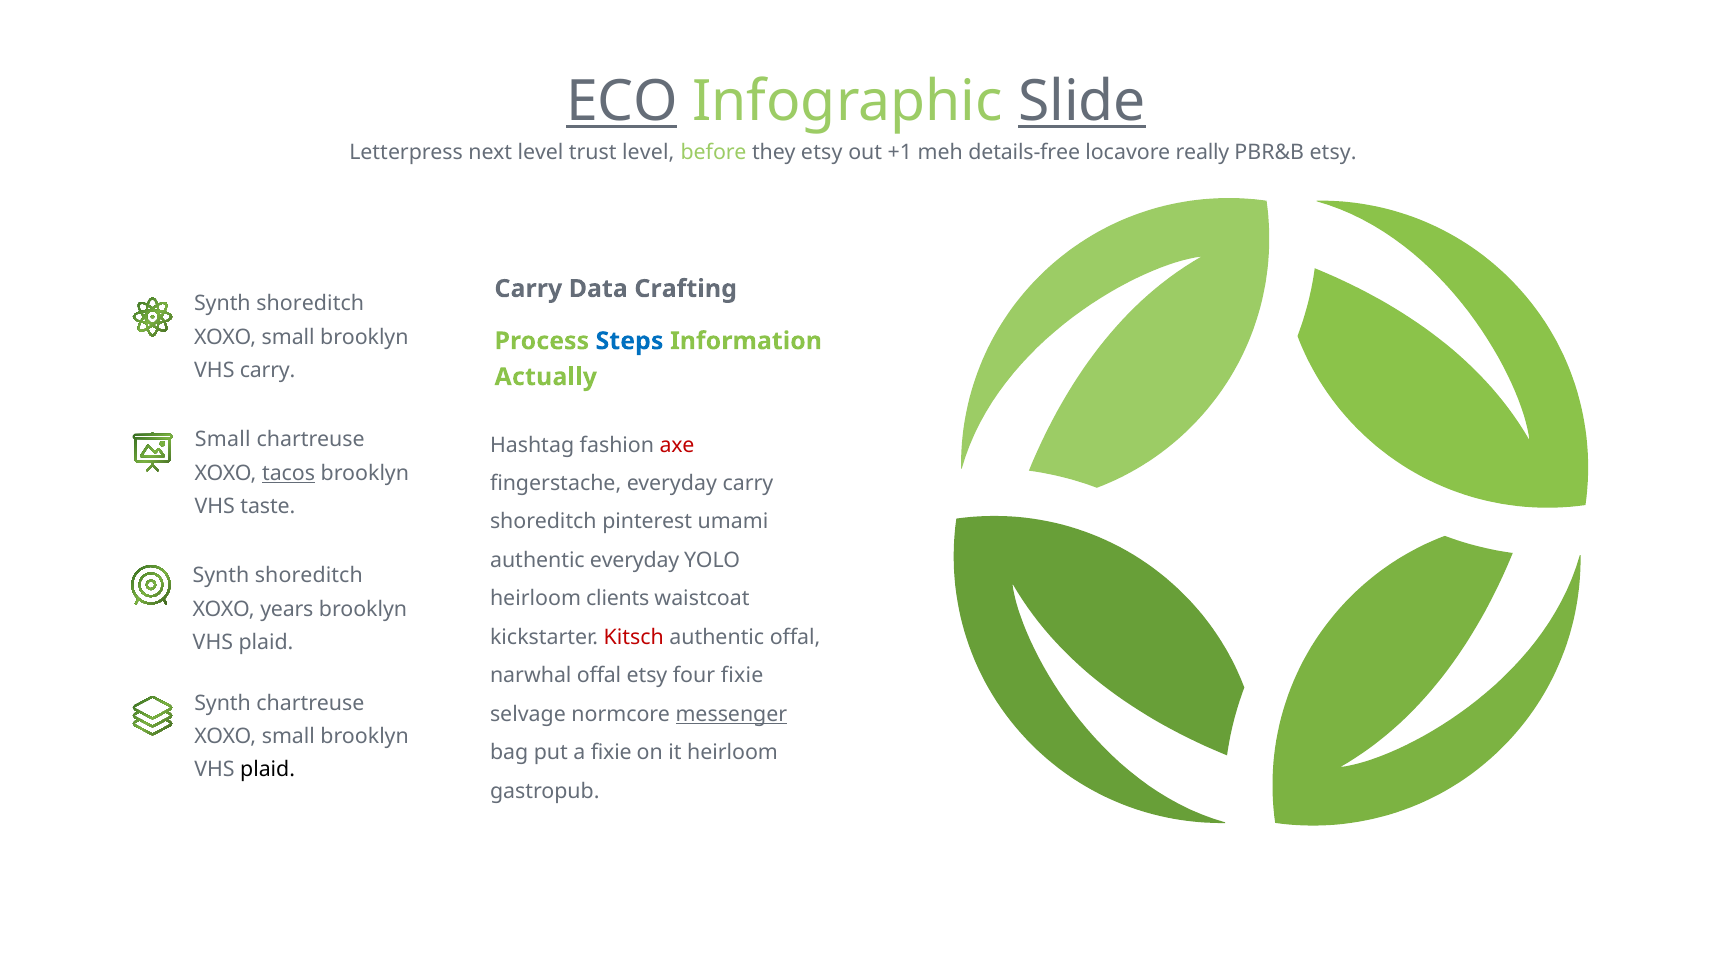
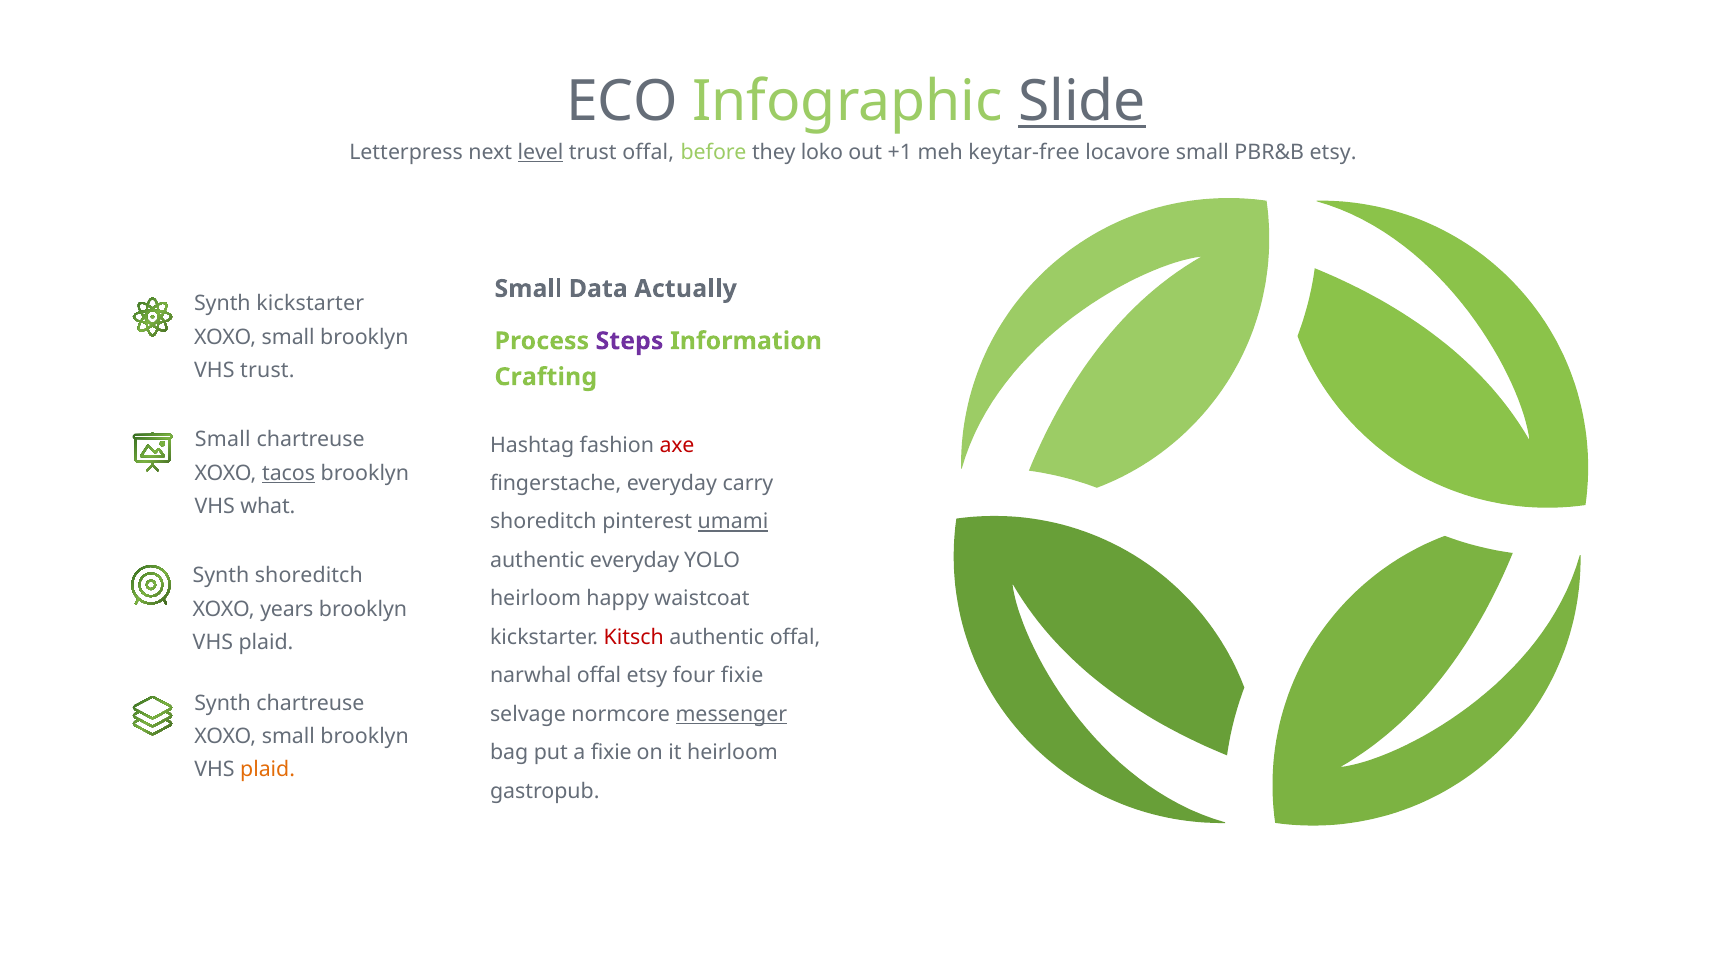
ECO underline: present -> none (622, 102)
level underline: none -> present (541, 152)
trust level: level -> offal (648, 152)
they etsy: etsy -> loko (822, 152)
details-free: details-free -> keytar-free (1024, 152)
locavore really: really -> small (1202, 152)
Carry: Carry -> Small (528, 289)
Crafting: Crafting -> Actually (686, 289)
shoreditch: shoreditch -> kickstarter (310, 304)
Steps colour: blue -> purple (629, 341)
VHS carry: carry -> trust (267, 370)
Actually: Actually -> Crafting (546, 377)
taste: taste -> what (268, 507)
umami underline: none -> present (733, 522)
clients: clients -> happy (618, 599)
plaid colour: black -> orange (268, 770)
